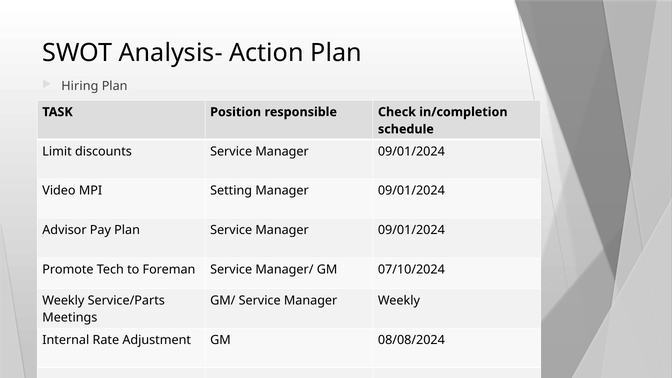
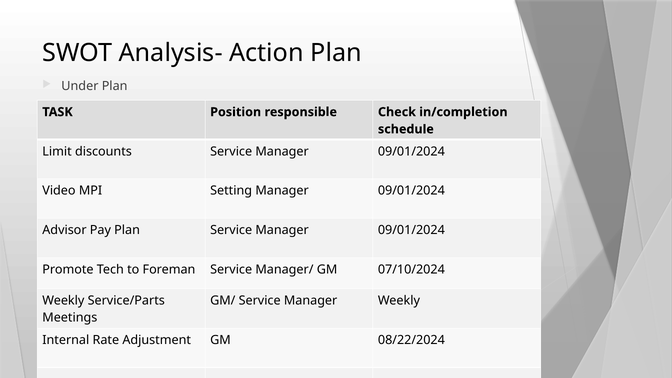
Hiring: Hiring -> Under (80, 86)
08/08/2024: 08/08/2024 -> 08/22/2024 (411, 340)
